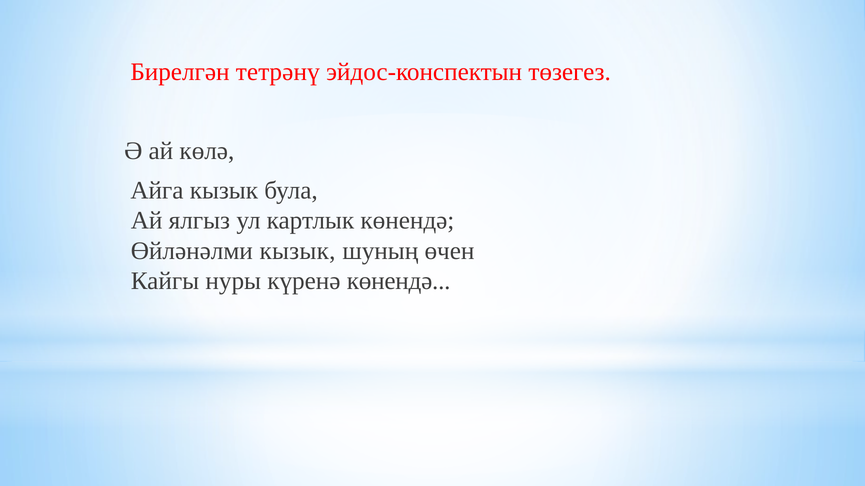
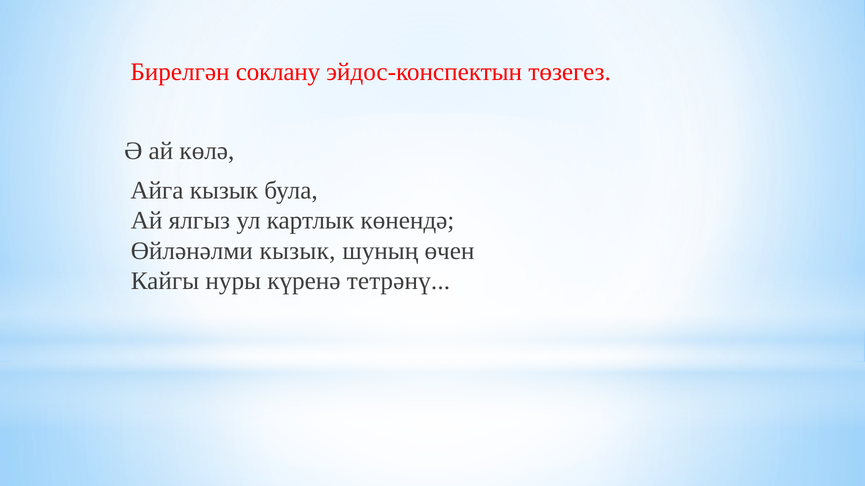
тетрәнү: тетрәнү -> соклану (278, 72)
күренә көнендә: көнендә -> тетрәнү (398, 281)
